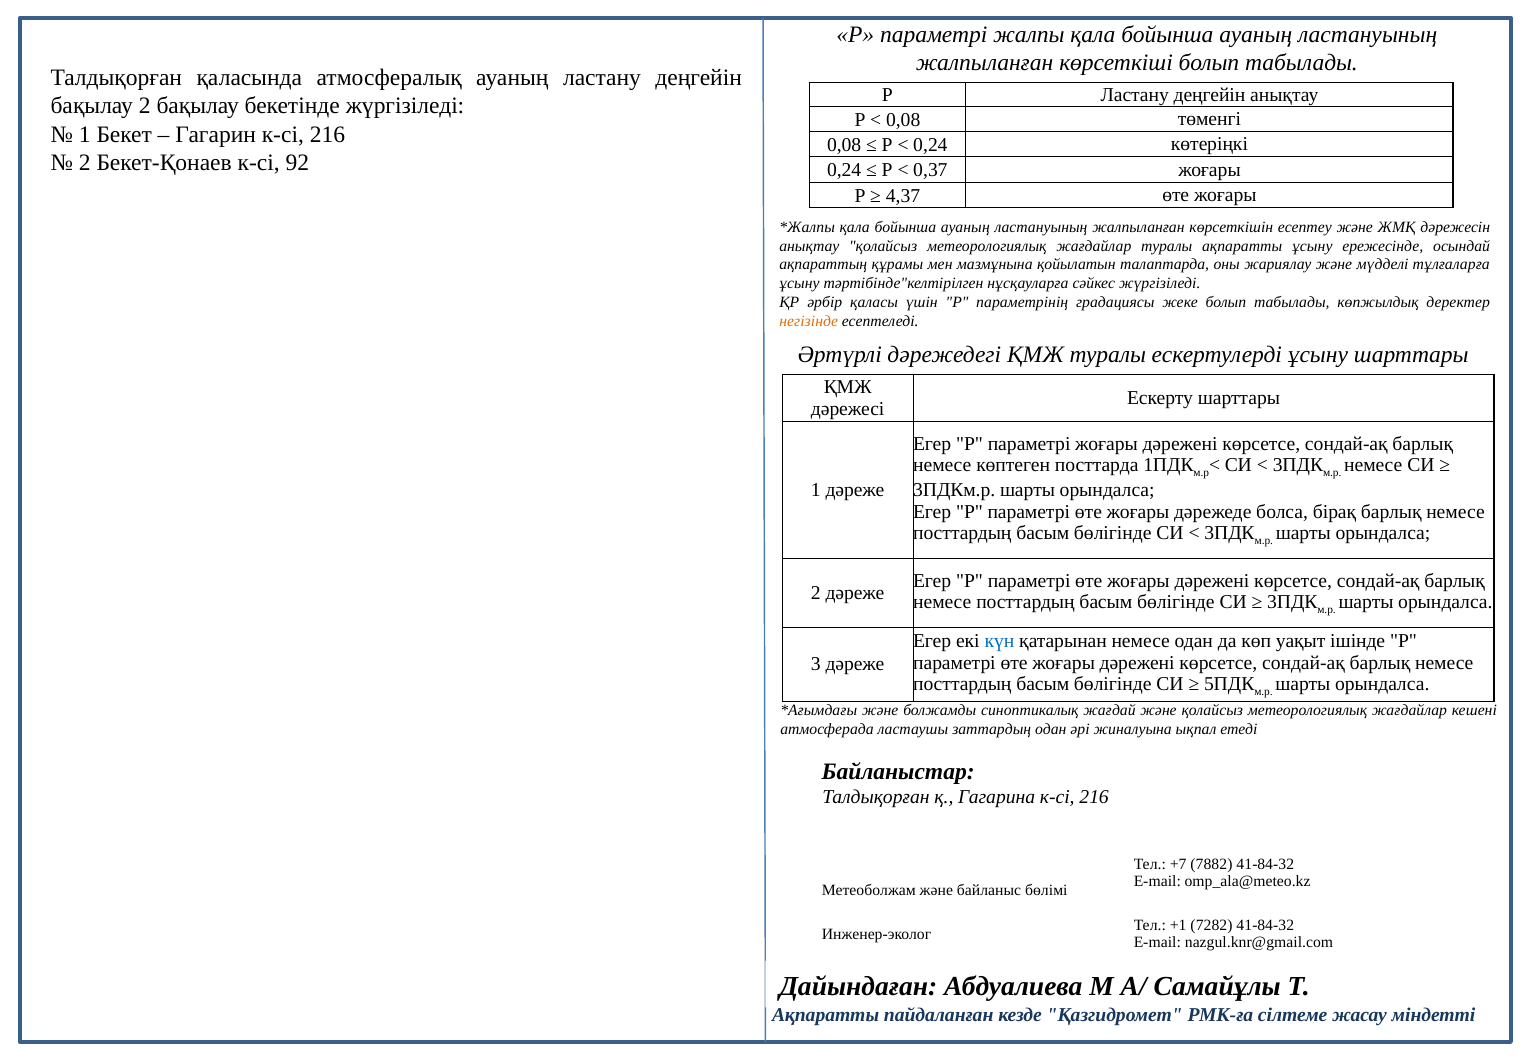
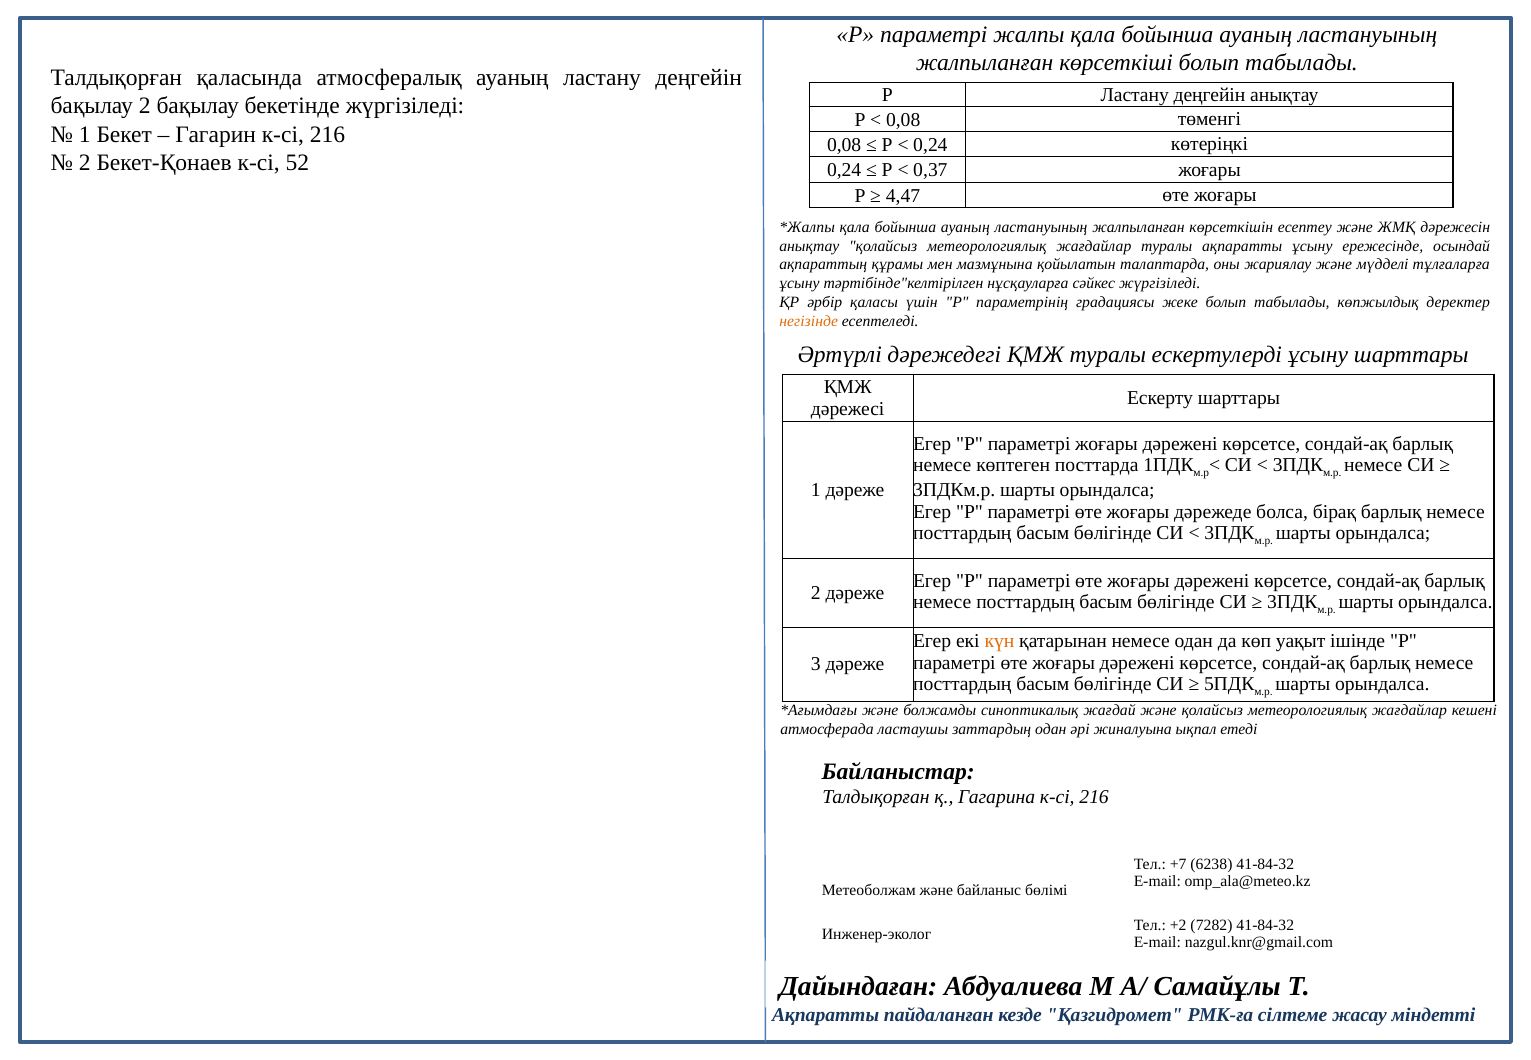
92: 92 -> 52 (297, 163)
4,37: 4,37 -> 4,47 (903, 196)
күн colour: blue -> orange (999, 641)
7882: 7882 -> 6238 (1211, 864)
+1: +1 -> +2 (1178, 925)
